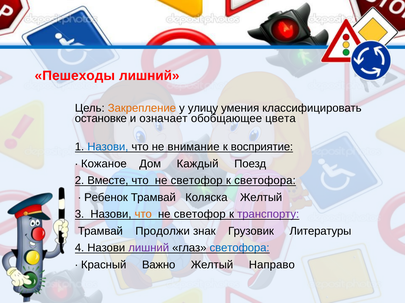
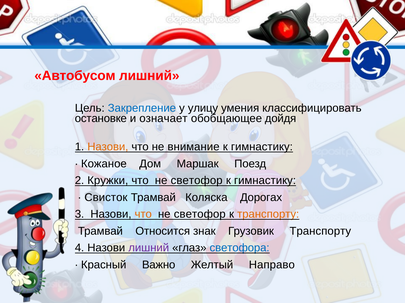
Пешеходы: Пешеходы -> Автобусом (75, 76)
Закрепление colour: orange -> blue (142, 109)
цвета: цвета -> дойдя (281, 119)
Назови colour: blue -> orange (108, 147)
восприятие: восприятие -> гимнастику (262, 147)
Каждый: Каждый -> Маршак (198, 164)
Вместе: Вместе -> Кружки (108, 181)
светофора: светофора -> гимнастику (265, 181)
Ребенок: Ребенок -> Свисток (106, 198)
Коляска Желтый: Желтый -> Дорогах (261, 198)
транспорту colour: purple -> orange (268, 215)
Продолжи: Продолжи -> Относится (163, 232)
Грузовик Литературы: Литературы -> Транспорту (320, 232)
